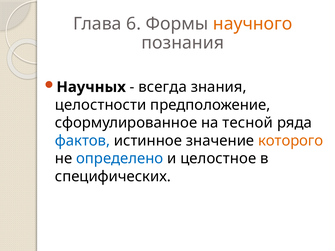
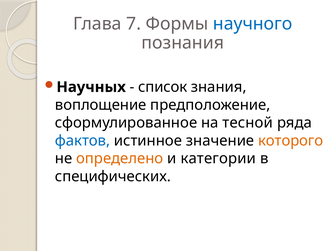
6: 6 -> 7 (134, 24)
научного colour: orange -> blue (253, 24)
всегда: всегда -> список (163, 87)
целостности: целостности -> воплощение (101, 105)
определено colour: blue -> orange (120, 159)
целостное: целостное -> категории (218, 159)
